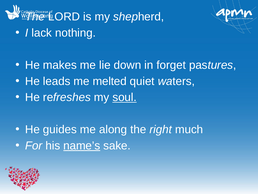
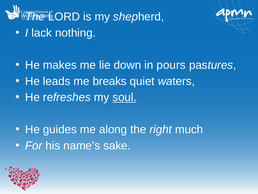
forget: forget -> pours (171, 65)
melted: melted -> breaks (110, 81)
name’s underline: present -> none (82, 145)
